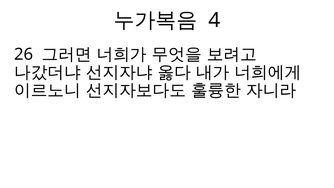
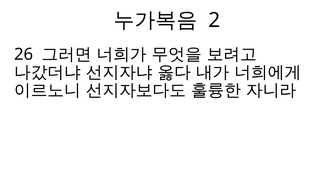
4: 4 -> 2 (214, 20)
